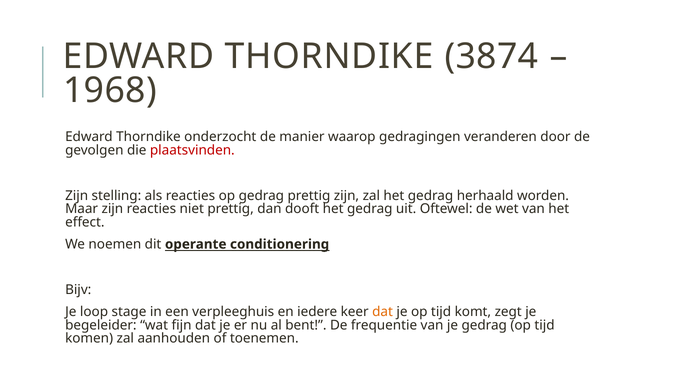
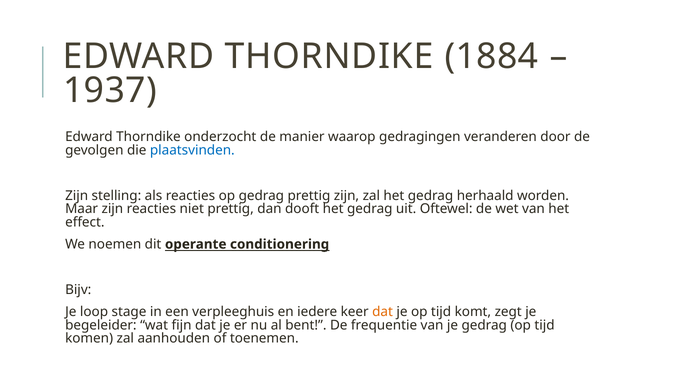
3874: 3874 -> 1884 (491, 56)
1968: 1968 -> 1937 (110, 90)
plaatsvinden colour: red -> blue (192, 150)
